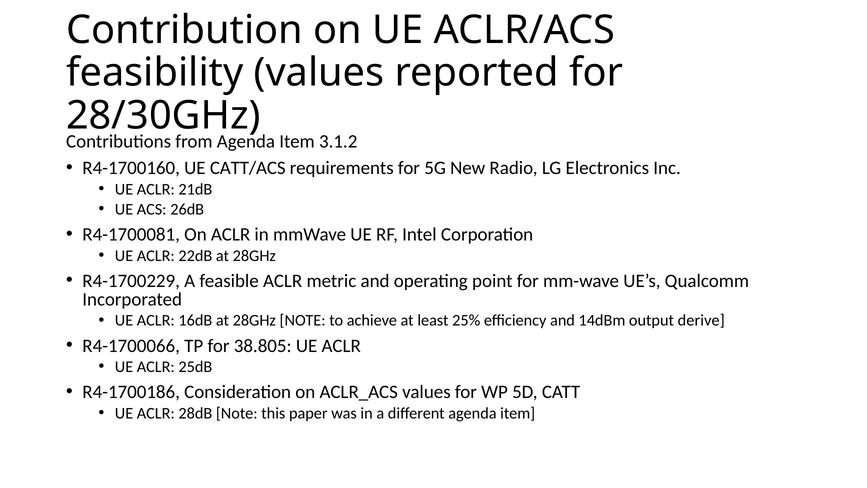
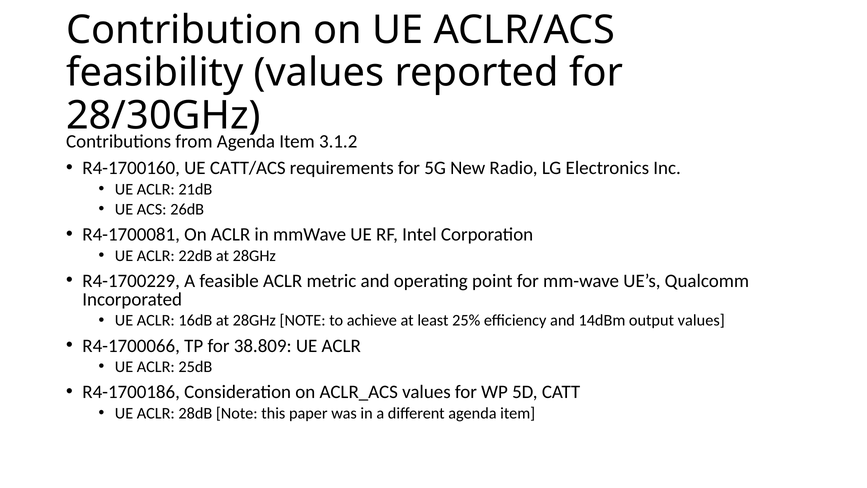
output derive: derive -> values (701, 320)
38.805: 38.805 -> 38.809 (263, 346)
